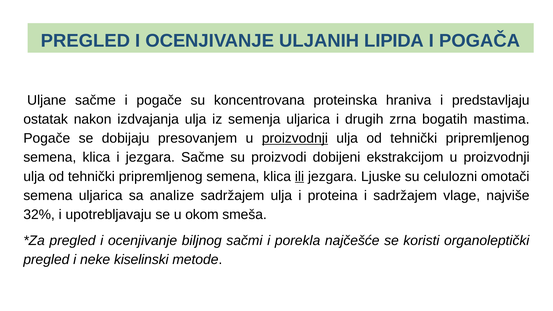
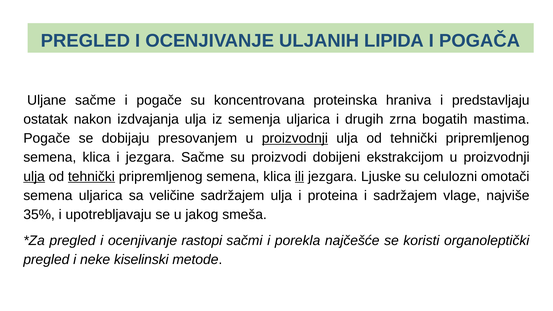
ulja underline: none -> present (34, 176)
tehnički underline: none -> present (91, 176)
analize: analize -> veličine (172, 196)
32%: 32% -> 35% (39, 215)
okom: okom -> jakog (202, 215)
biljnog: biljnog -> rastopi (202, 241)
